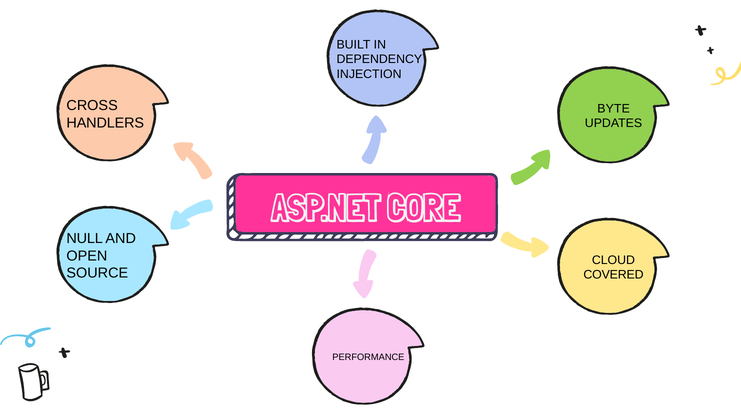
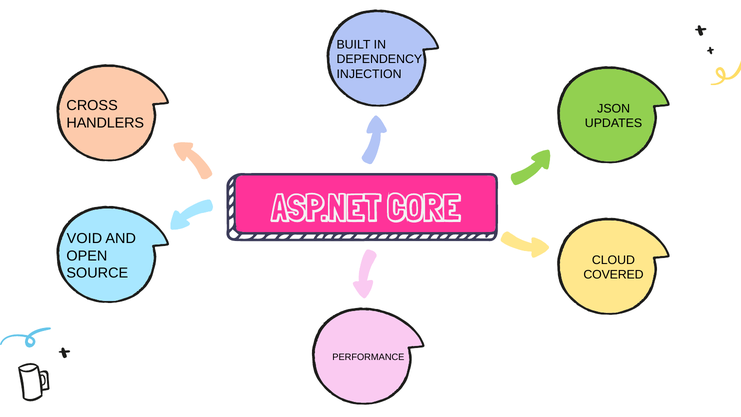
BYTE: BYTE -> JSON (614, 109)
NULL: NULL -> VOID (84, 238)
